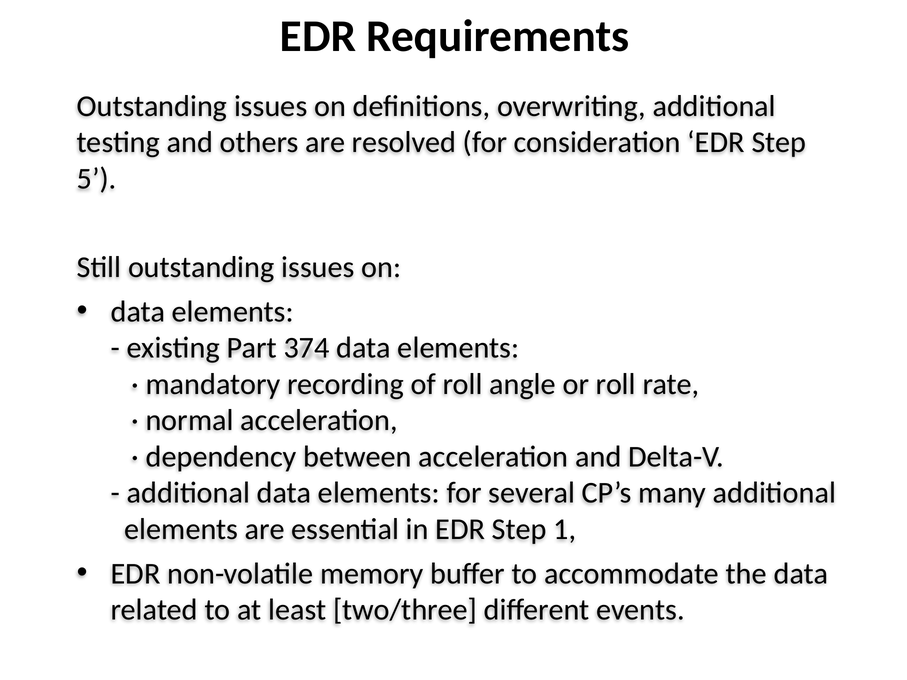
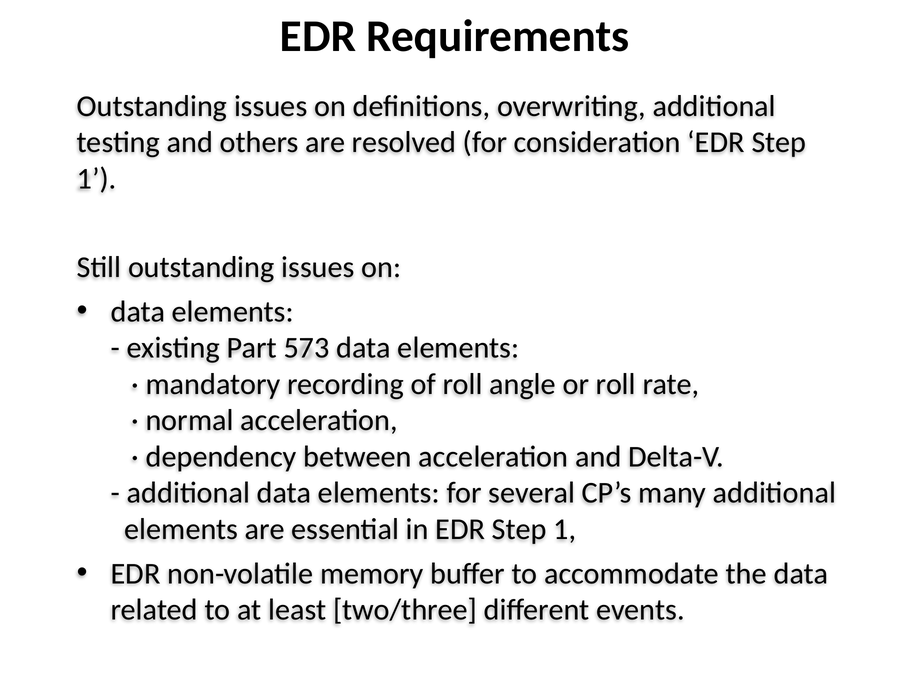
5: 5 -> 1 (97, 179)
374: 374 -> 573 (307, 348)
